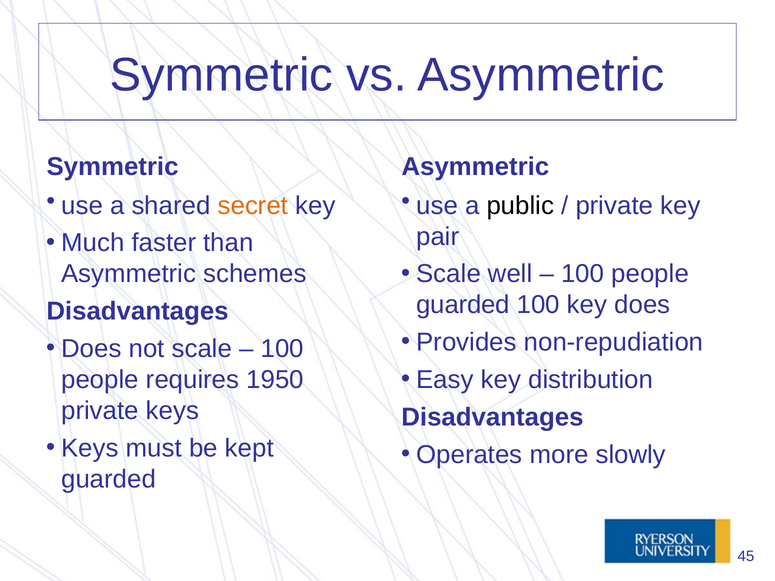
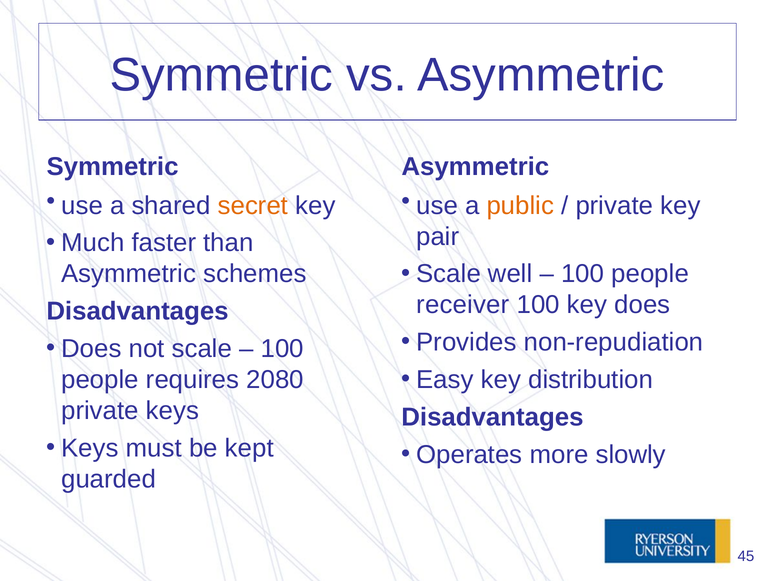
public colour: black -> orange (520, 206)
guarded: guarded -> receiver (463, 305)
1950: 1950 -> 2080 (275, 380)
